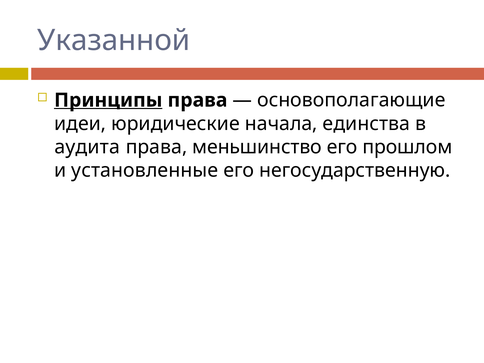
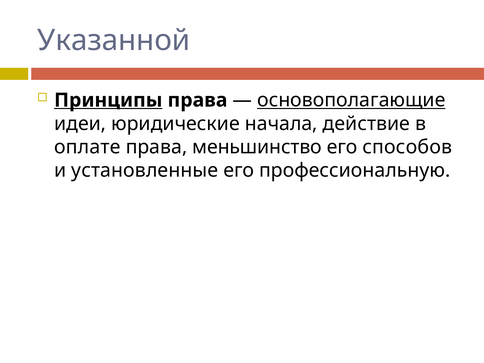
основополагающие underline: none -> present (351, 100)
единства: единства -> действие (366, 124)
аудита: аудита -> оплате (87, 147)
прошлом: прошлом -> способов (407, 147)
негосударственную: негосударственную -> профессиональную (355, 170)
